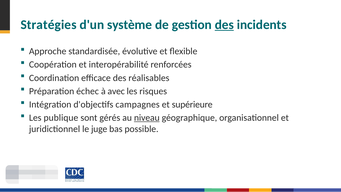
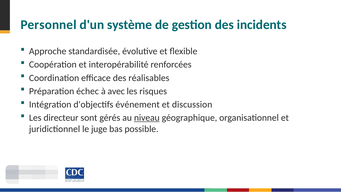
Stratégies: Stratégies -> Personnel (49, 25)
des underline: present -> none (224, 25)
campagnes: campagnes -> événement (138, 104)
supérieure: supérieure -> discussion (192, 104)
publique: publique -> directeur (61, 118)
